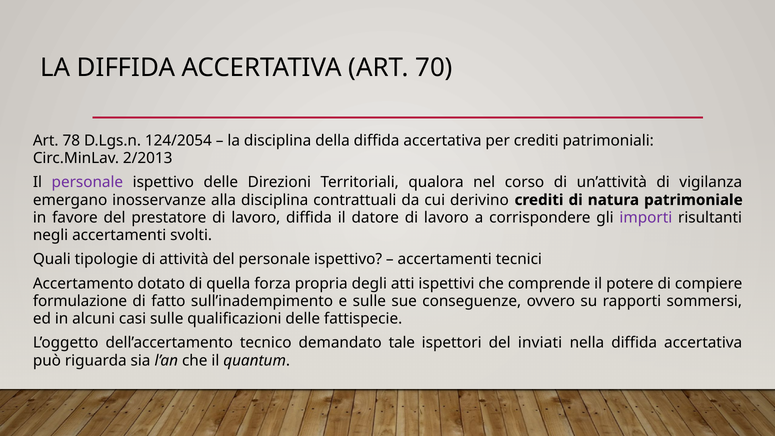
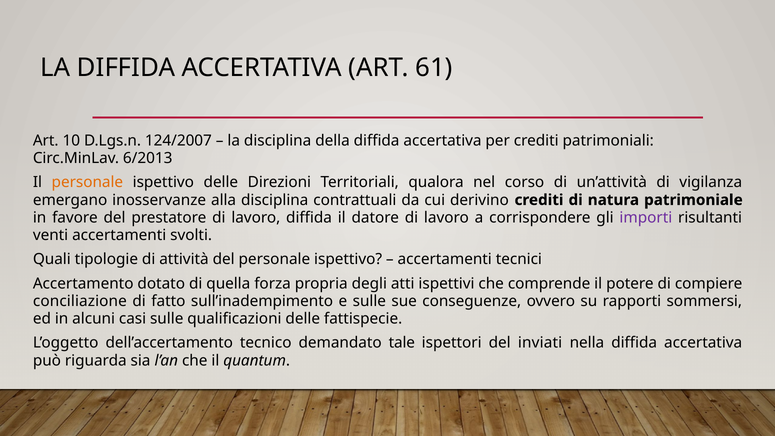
70: 70 -> 61 (434, 68)
78: 78 -> 10 (71, 141)
124/2054: 124/2054 -> 124/2007 (178, 141)
2/2013: 2/2013 -> 6/2013 (148, 158)
personale colour: purple -> orange (87, 182)
negli: negli -> venti (51, 235)
formulazione: formulazione -> conciliazione (80, 301)
